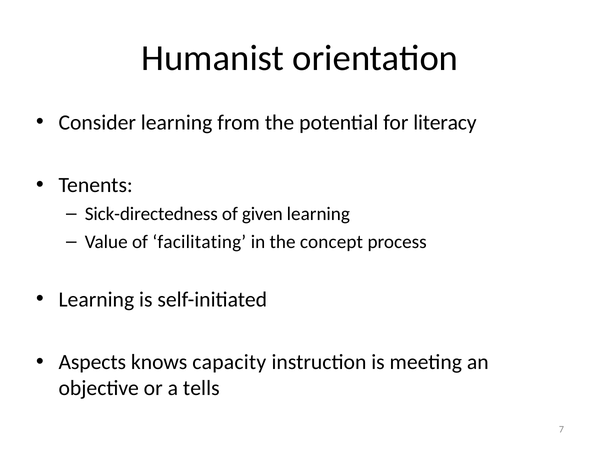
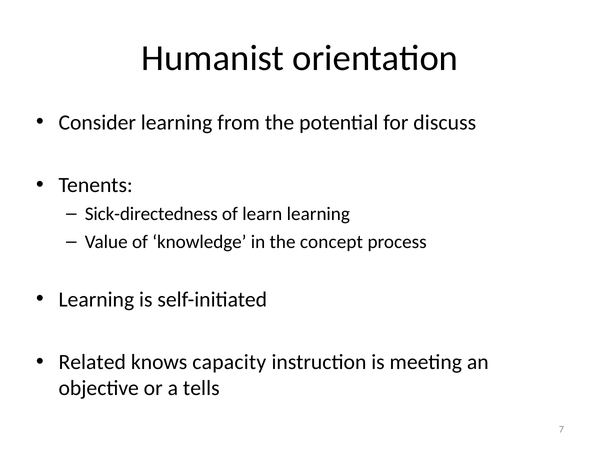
literacy: literacy -> discuss (445, 123)
given: given -> learn (262, 214)
facilitating: facilitating -> knowledge (199, 242)
Aspects: Aspects -> Related (92, 362)
